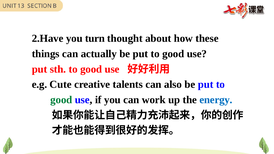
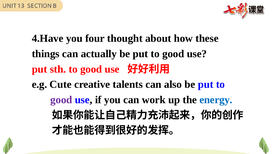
2.Have: 2.Have -> 4.Have (48, 38)
turn: turn -> four (95, 38)
good colour: green -> purple (61, 100)
